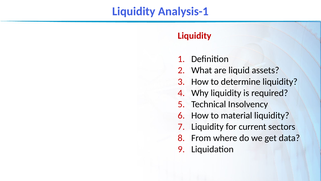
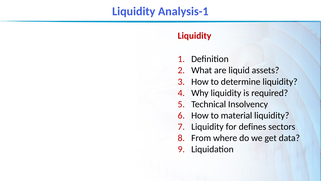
current: current -> defines (252, 126)
